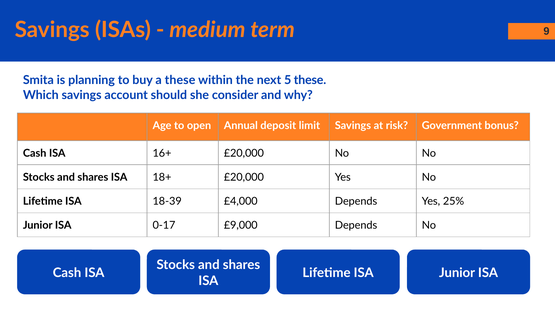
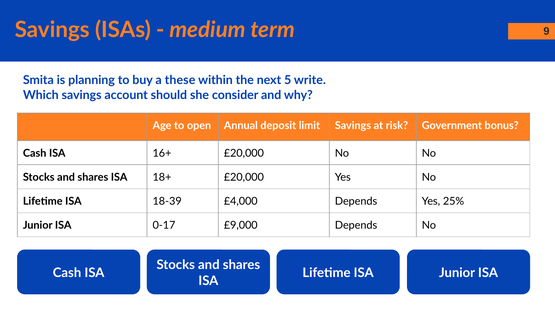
5 these: these -> write (310, 80)
